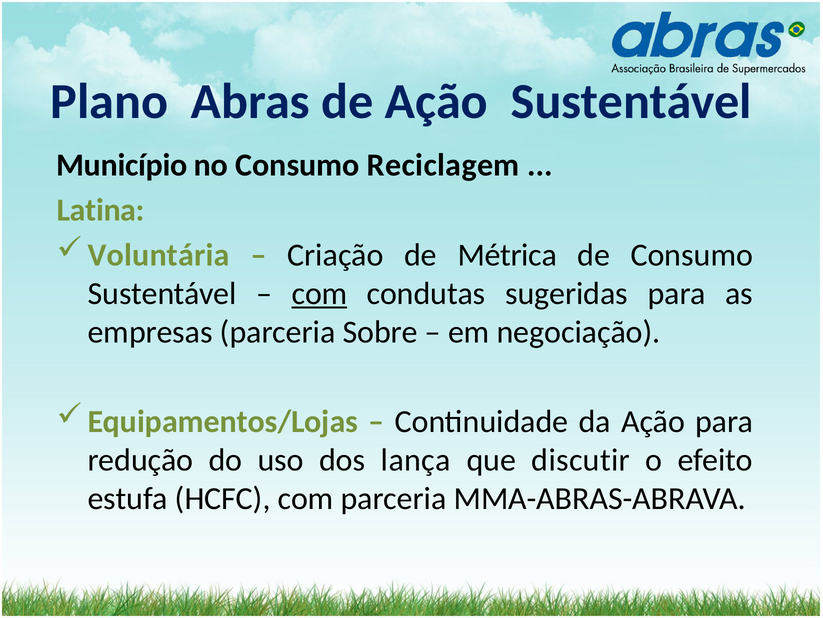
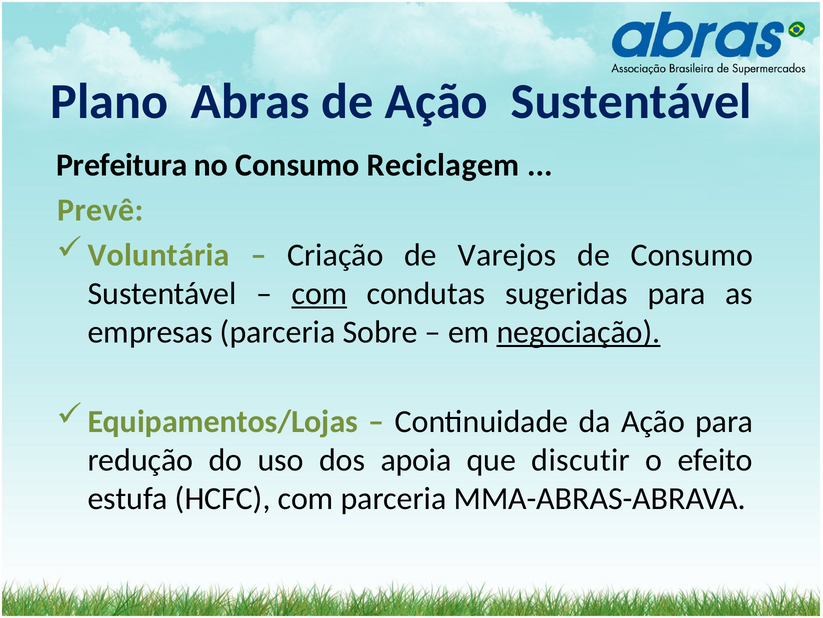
Município: Município -> Prefeitura (122, 165)
Latina: Latina -> Prevê (100, 210)
Métrica: Métrica -> Varejos (507, 255)
negociação underline: none -> present (579, 332)
lança: lança -> apoia (416, 460)
